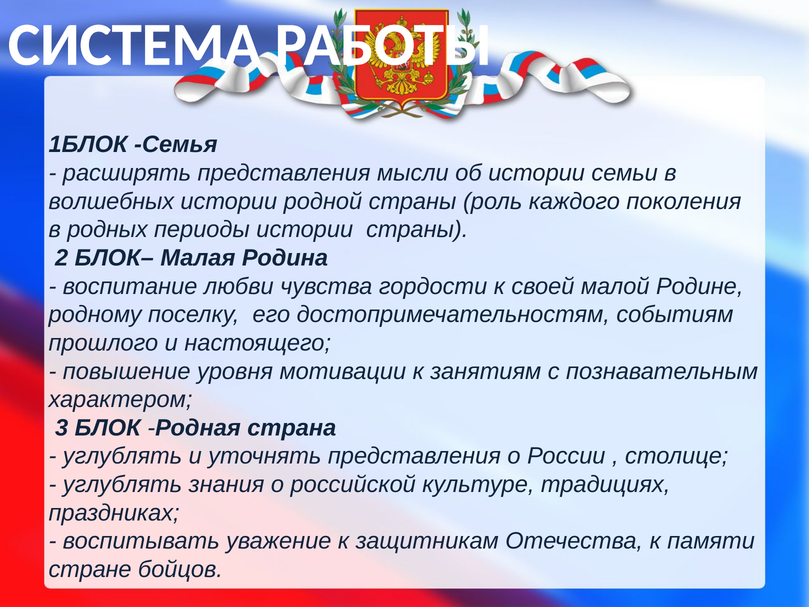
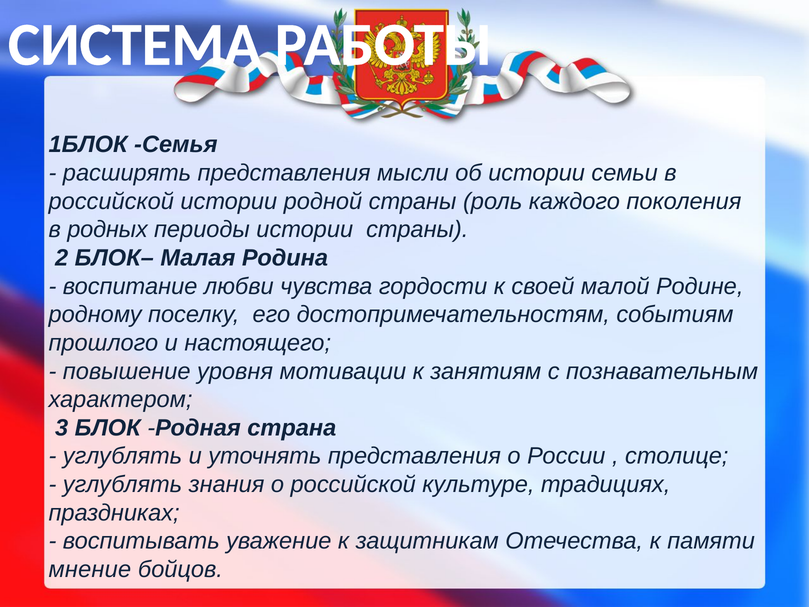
волшебных: волшебных -> российской (111, 201)
стране: стране -> мнение (90, 569)
